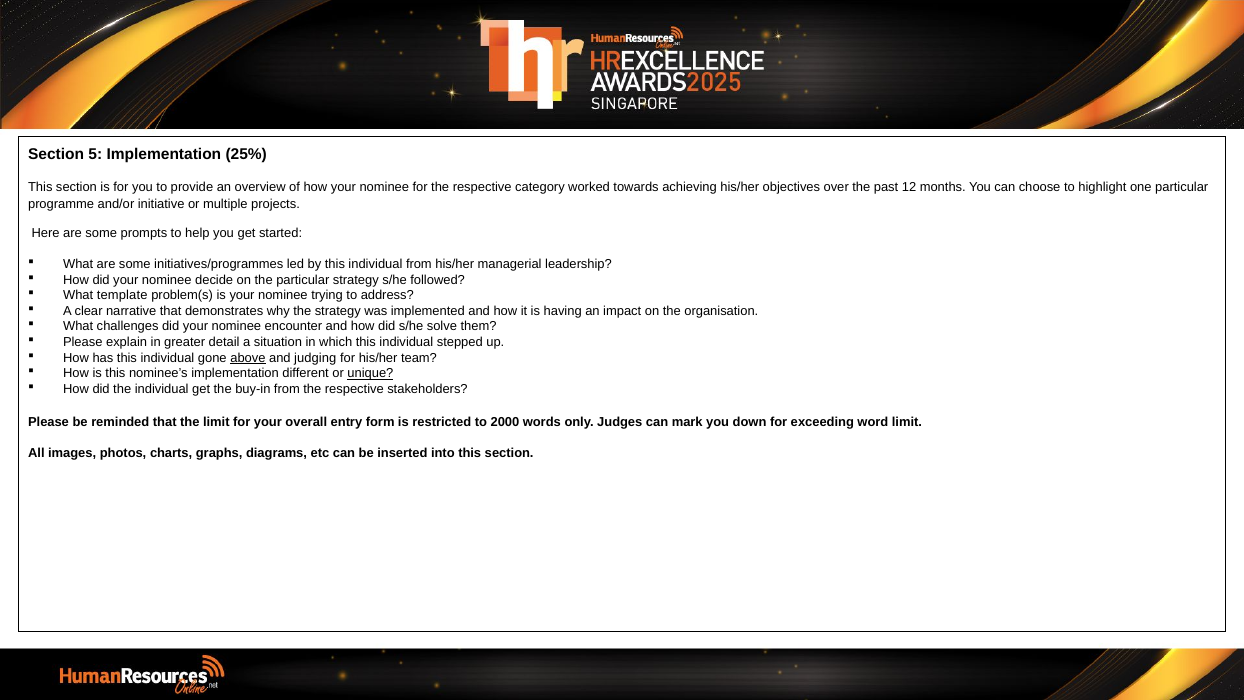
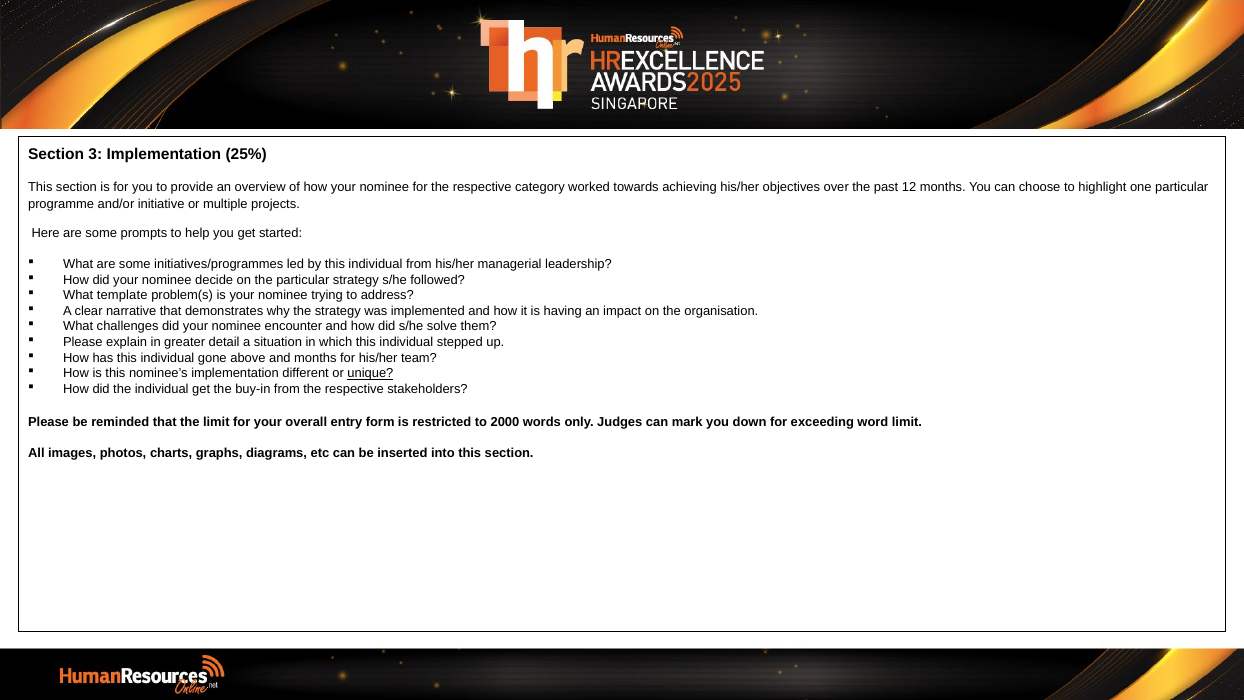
5: 5 -> 3 (95, 154)
above underline: present -> none (248, 358)
and judging: judging -> months (315, 358)
